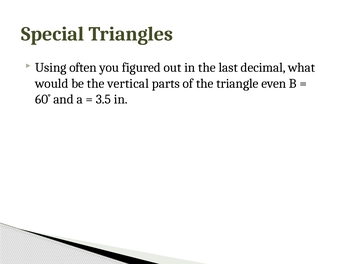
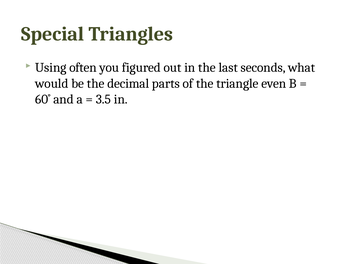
decimal: decimal -> seconds (263, 68)
vertical: vertical -> decimal (128, 83)
